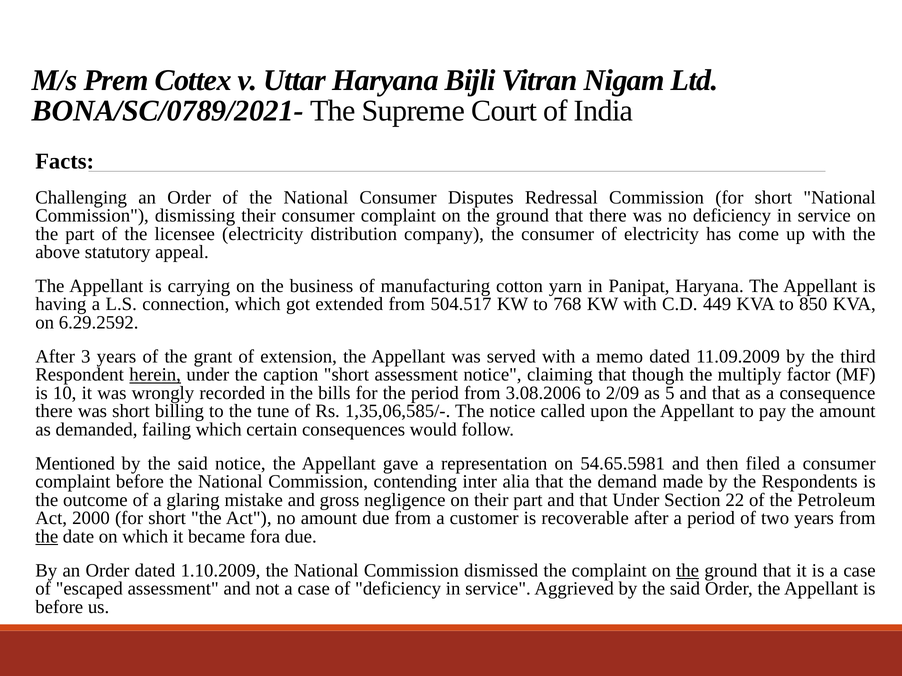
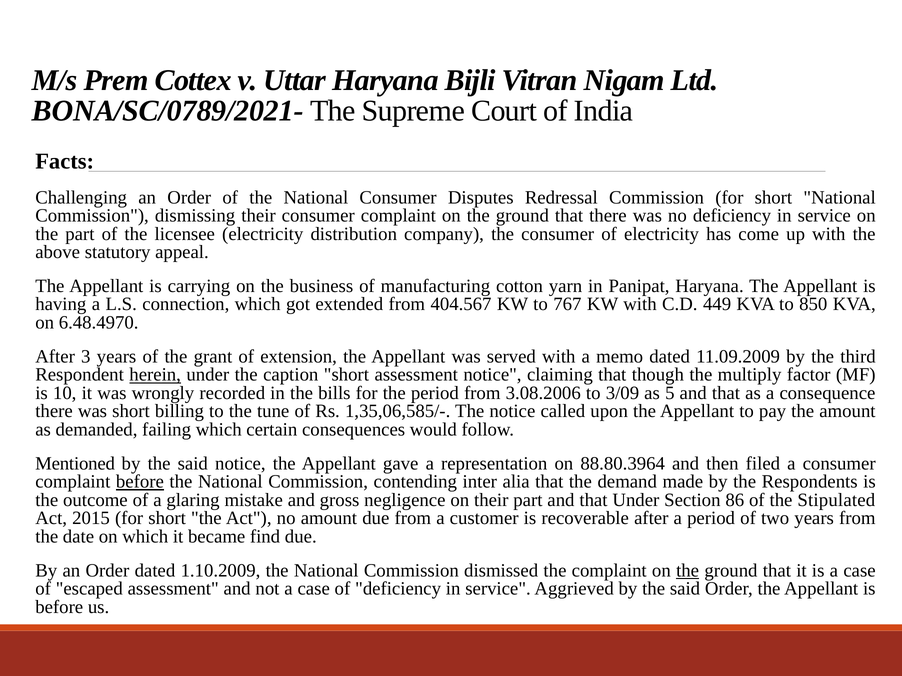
504.517: 504.517 -> 404.567 (461, 305)
768: 768 -> 767 (567, 305)
6.29.2592: 6.29.2592 -> 6.48.4970 (99, 323)
2/09: 2/09 -> 3/09 (622, 393)
54.65.5981: 54.65.5981 -> 88.80.3964 (623, 464)
before underline: none -> present (140, 482)
22: 22 -> 86 (735, 500)
Petroleum: Petroleum -> Stipulated (836, 500)
2000: 2000 -> 2015 (91, 519)
the underline: present -> none (47, 537)
fora: fora -> find (265, 537)
